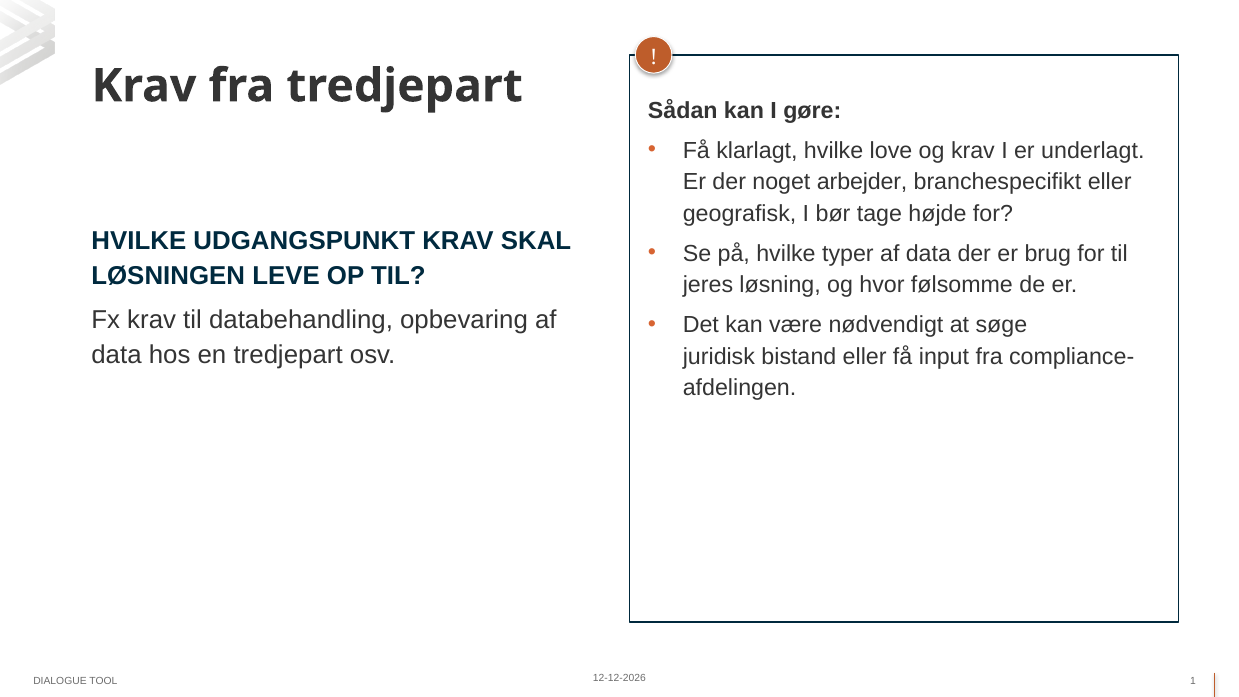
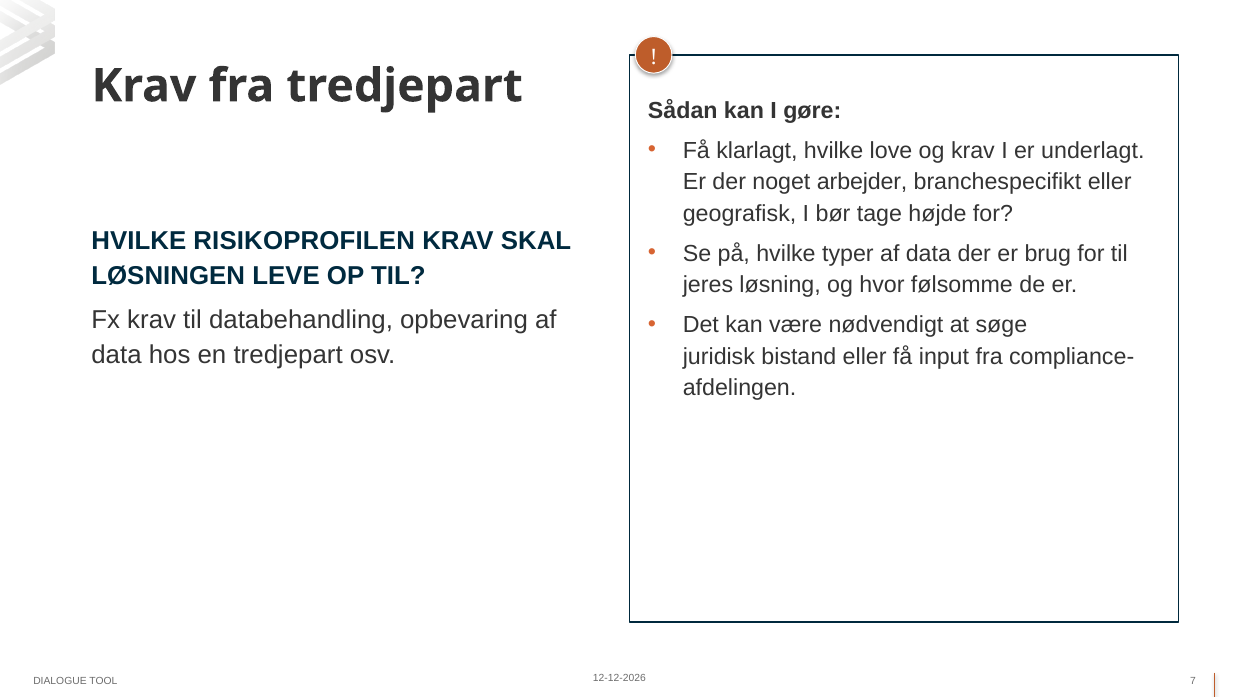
UDGANGSPUNKT: UDGANGSPUNKT -> RISIKOPROFILEN (304, 241)
1: 1 -> 7 (1193, 681)
